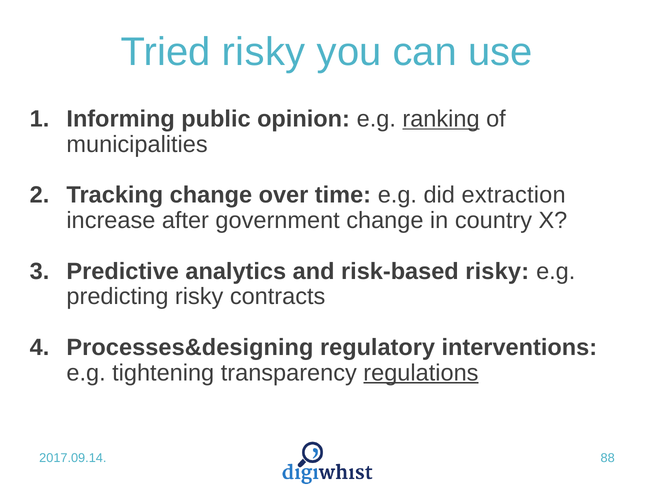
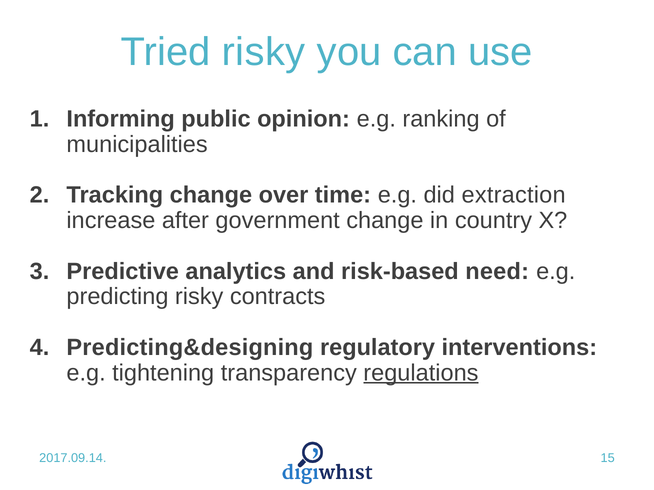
ranking underline: present -> none (441, 119)
risk-based risky: risky -> need (497, 272)
Processes&designing: Processes&designing -> Predicting&designing (190, 348)
88: 88 -> 15 (608, 458)
